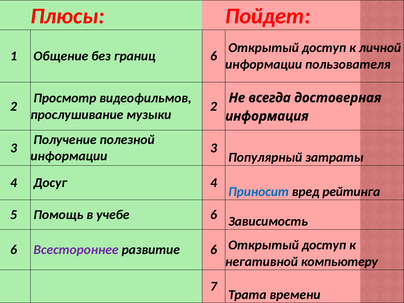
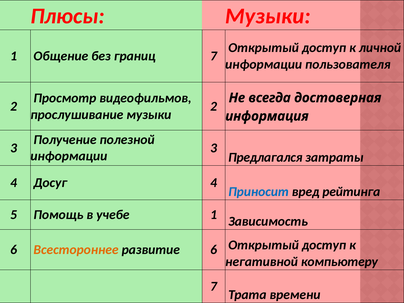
Плюсы Пойдет: Пойдет -> Музыки (268, 16)
границ 6: 6 -> 7 (214, 56)
Популярный: Популярный -> Предлагался (265, 157)
учебе 6: 6 -> 1 (214, 215)
Всестороннее colour: purple -> orange (76, 250)
